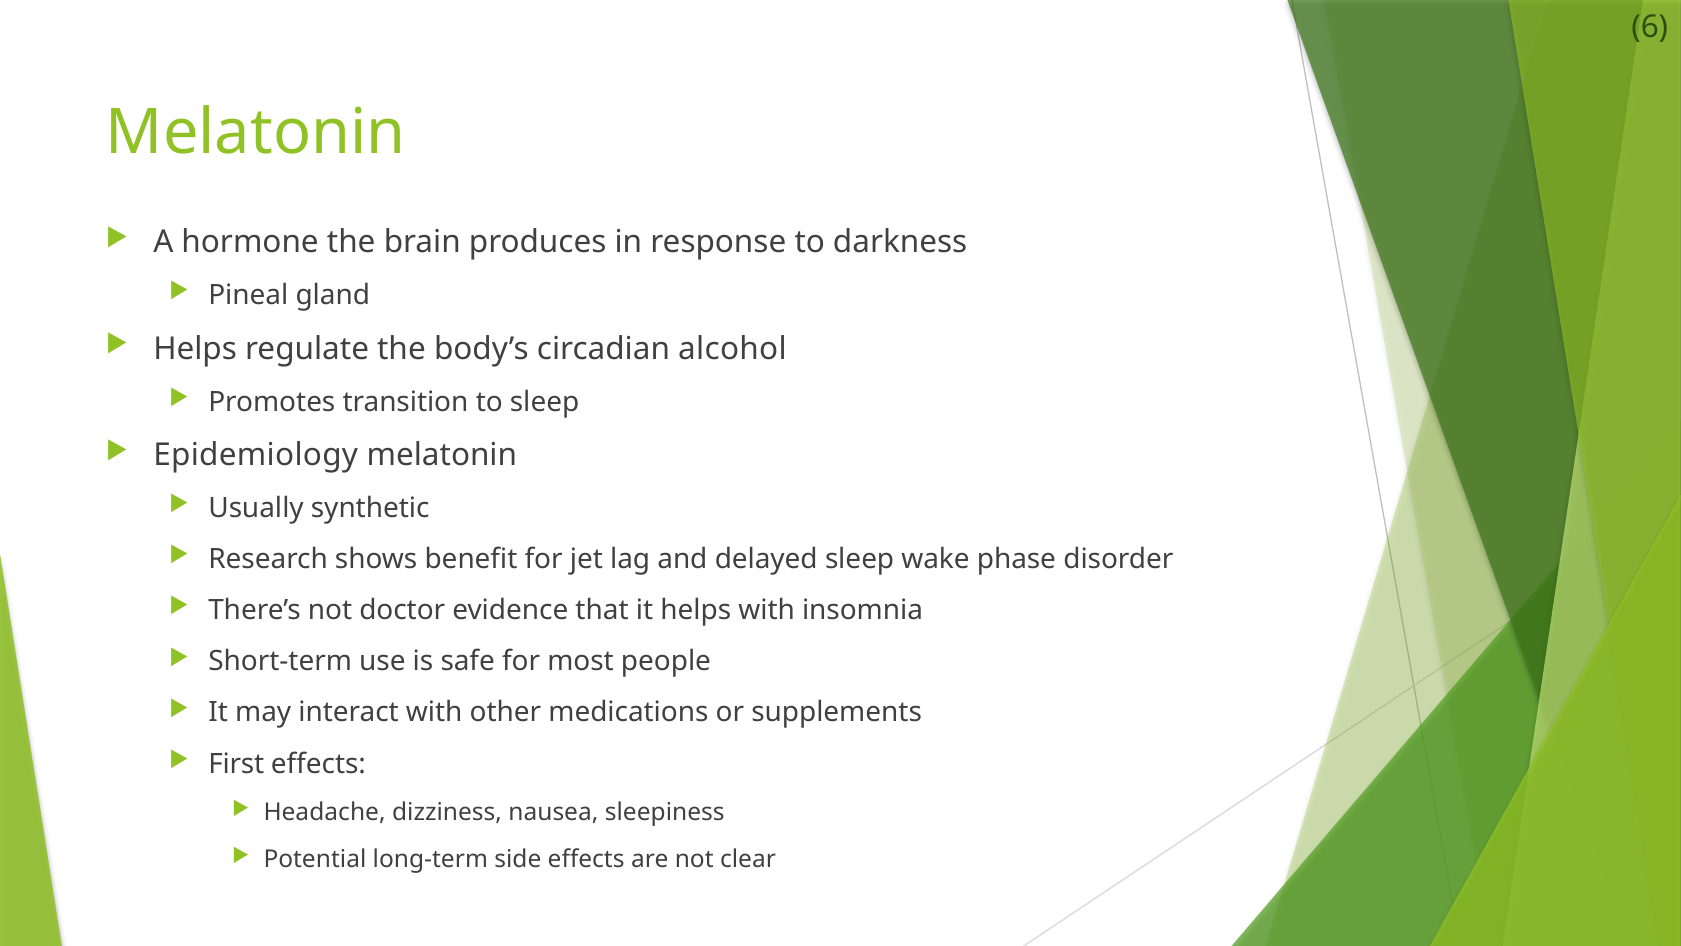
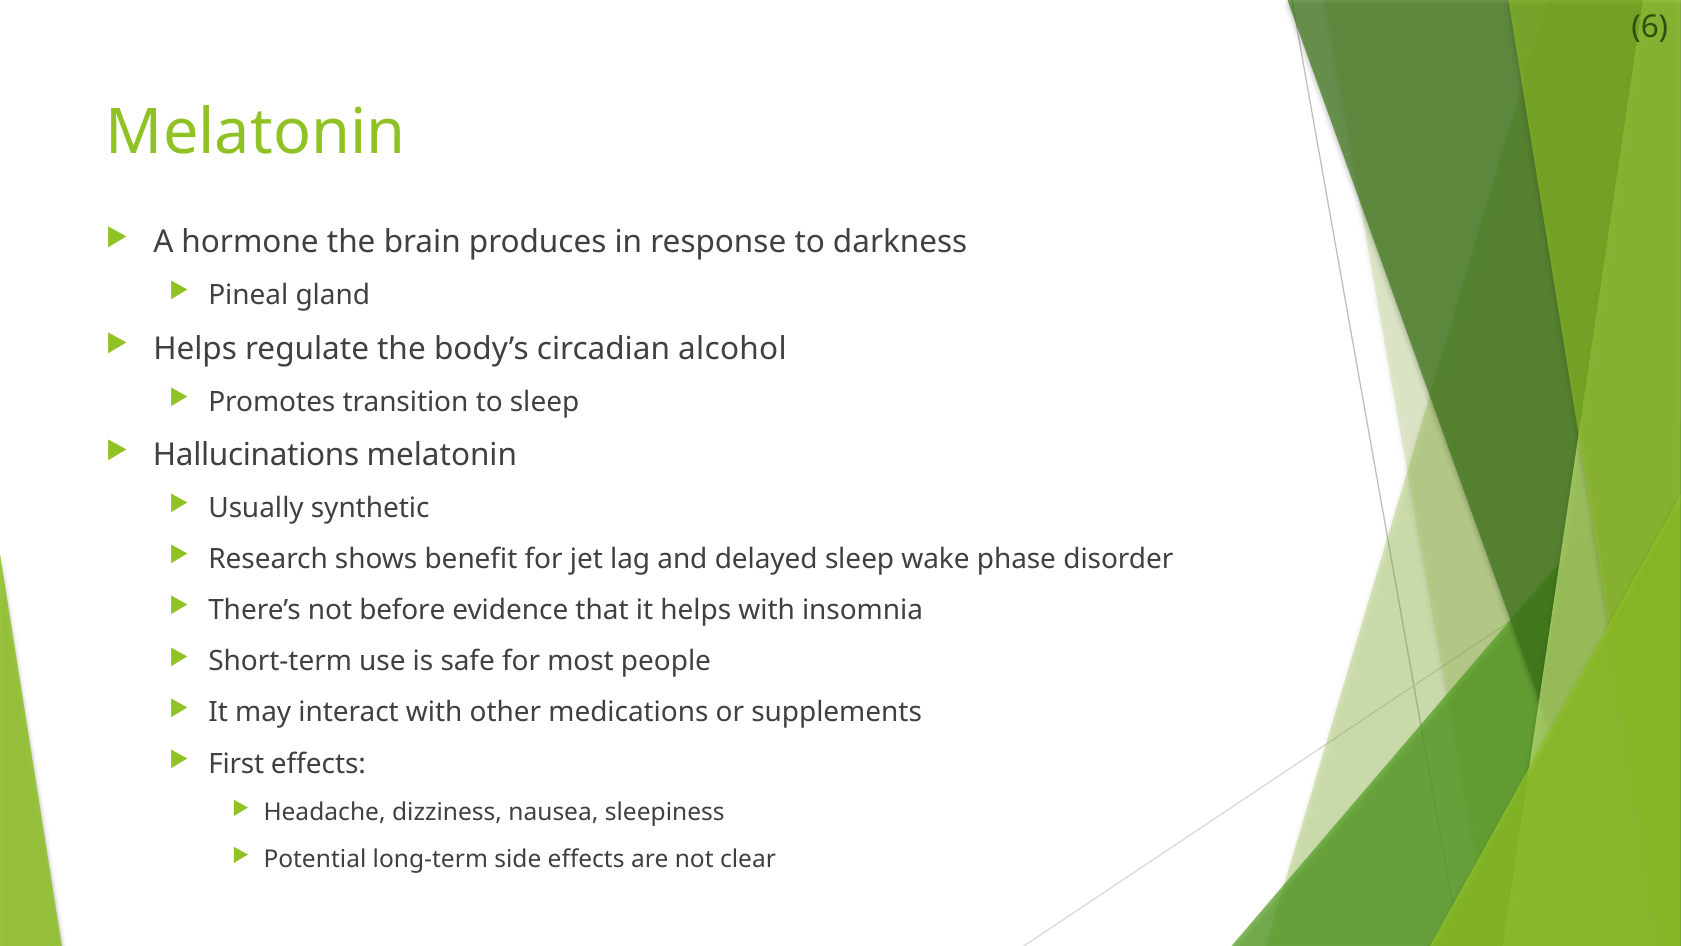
Epidemiology: Epidemiology -> Hallucinations (256, 455)
doctor: doctor -> before (402, 610)
